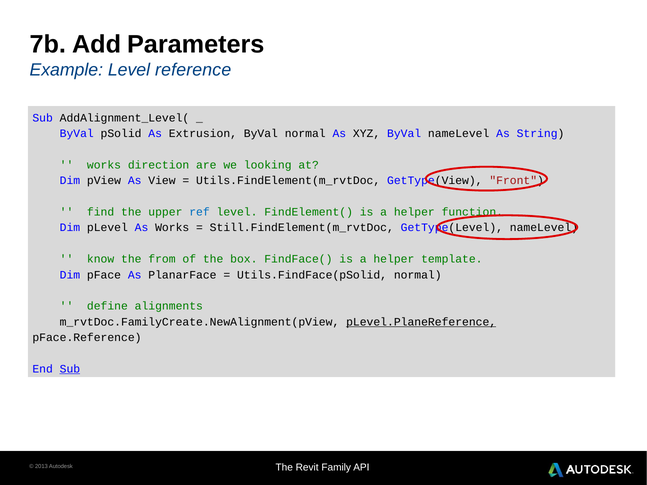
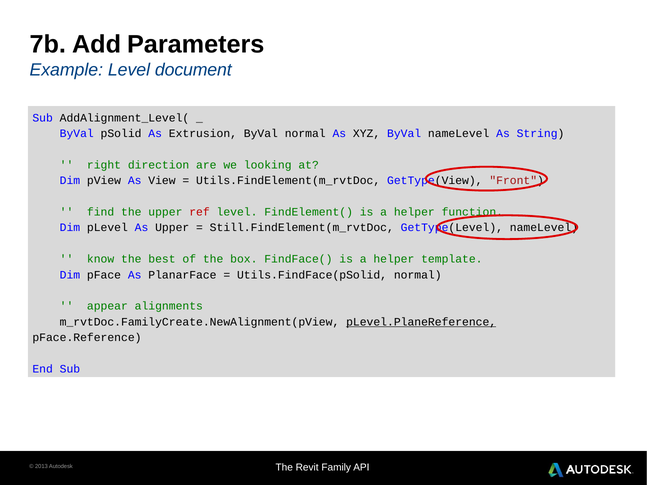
reference: reference -> document (193, 70)
works: works -> right (104, 165)
ref colour: blue -> red (200, 212)
As Works: Works -> Upper (172, 228)
from: from -> best (162, 259)
define: define -> appear (107, 306)
Sub underline: present -> none (70, 369)
